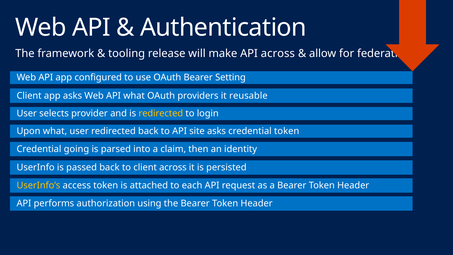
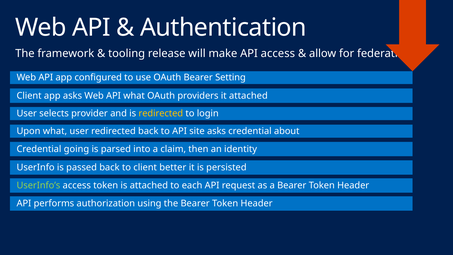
API across: across -> access (278, 53)
it reusable: reusable -> attached (248, 96)
credential token: token -> about (287, 131)
client across: across -> better (173, 167)
UserInfo’s colour: yellow -> light green (38, 185)
